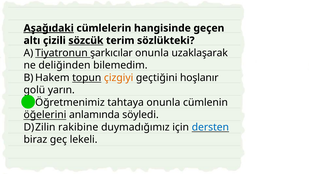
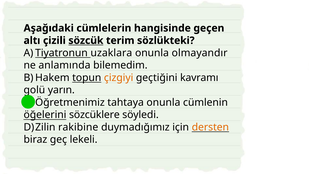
Aşağıdaki underline: present -> none (49, 28)
şarkıcılar: şarkıcılar -> uzaklara (111, 53)
uzaklaşarak: uzaklaşarak -> olmayandır (200, 53)
deliğinden: deliğinden -> anlamında (64, 65)
hoşlanır: hoşlanır -> kavramı (199, 78)
anlamında: anlamında -> sözcüklere (94, 115)
dersten colour: blue -> orange (210, 127)
